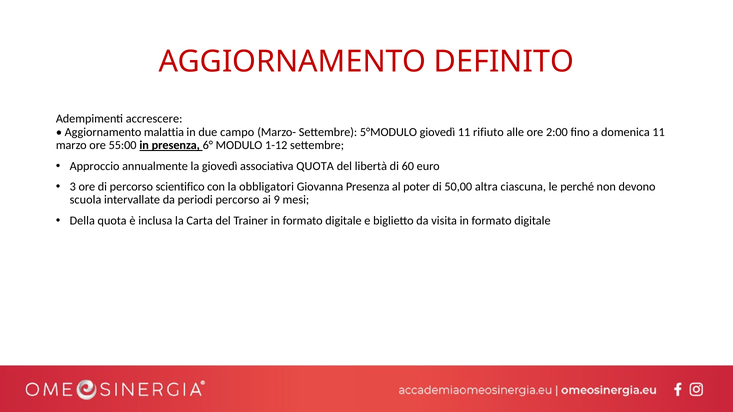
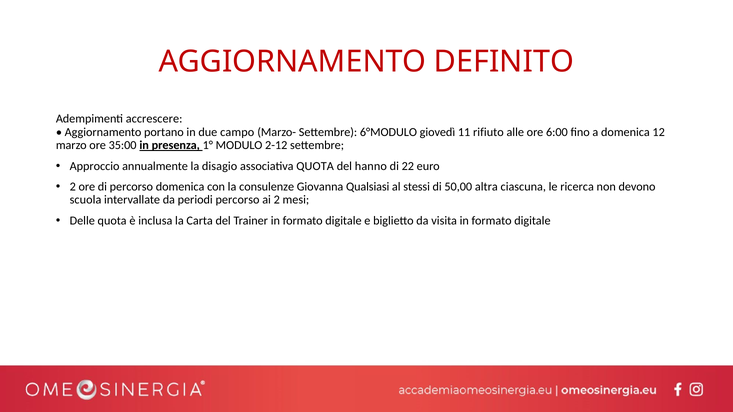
malattia: malattia -> portano (164, 132)
5°MODULO: 5°MODULO -> 6°MODULO (388, 132)
2:00: 2:00 -> 6:00 (557, 132)
domenica 11: 11 -> 12 (659, 132)
55:00: 55:00 -> 35:00 (123, 145)
6°: 6° -> 1° (208, 145)
1-12: 1-12 -> 2-12 (276, 145)
la giovedì: giovedì -> disagio (220, 166)
libertà: libertà -> hanno (371, 166)
60: 60 -> 22 (408, 166)
3: 3 -> 2 (73, 187)
percorso scientifico: scientifico -> domenica (180, 187)
obbligatori: obbligatori -> consulenze (267, 187)
Giovanna Presenza: Presenza -> Qualsiasi (368, 187)
poter: poter -> stessi (417, 187)
perché: perché -> ricerca (577, 187)
ai 9: 9 -> 2 (277, 200)
Della: Della -> Delle (82, 221)
